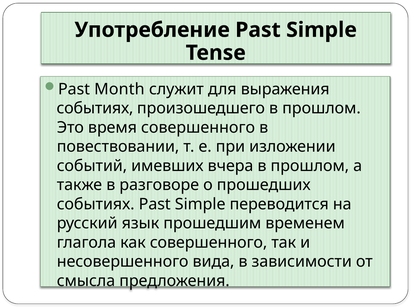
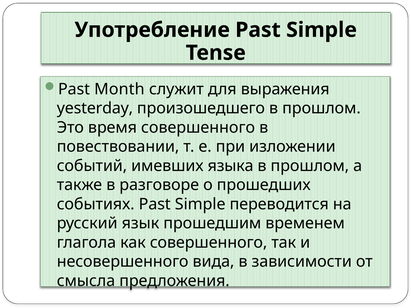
событиях: событиях -> yesterday (95, 108)
вчера: вчера -> языка (231, 166)
